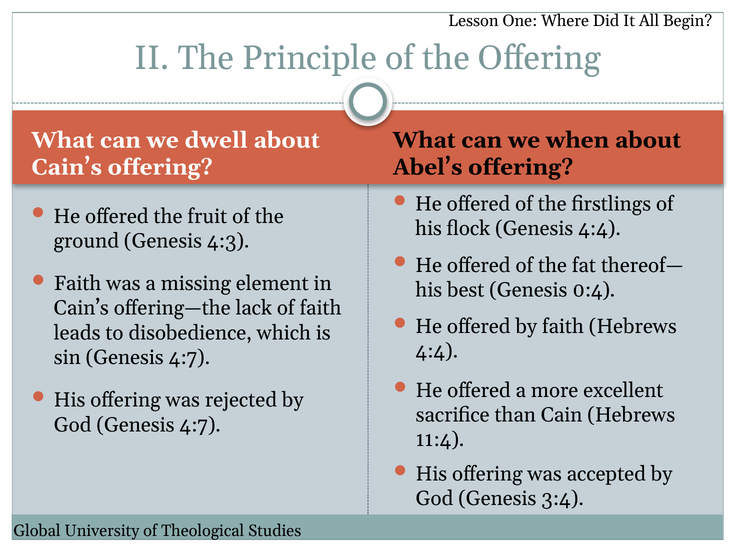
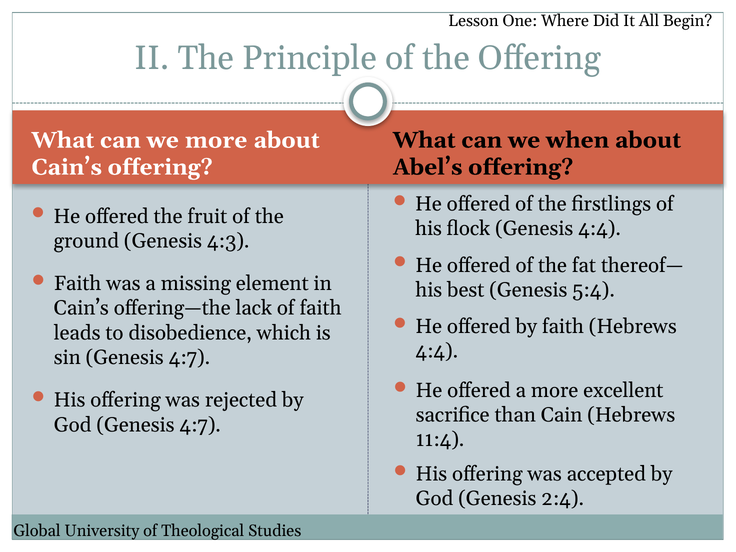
we dwell: dwell -> more (216, 140)
0:4: 0:4 -> 5:4 (594, 290)
3:4: 3:4 -> 2:4 (563, 498)
